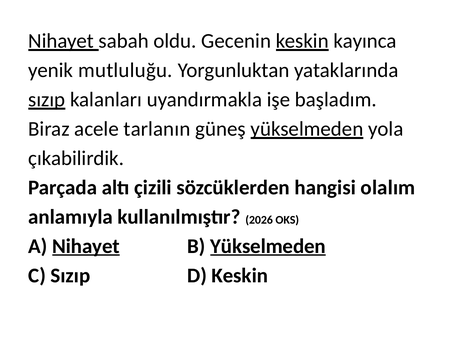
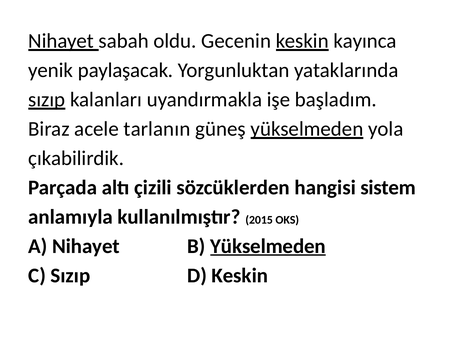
mutluluğu: mutluluğu -> paylaşacak (126, 70)
olalım: olalım -> sistem (388, 188)
2026: 2026 -> 2015 (259, 220)
Nihayet underline: present -> none (86, 246)
